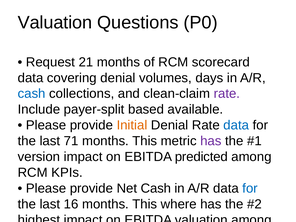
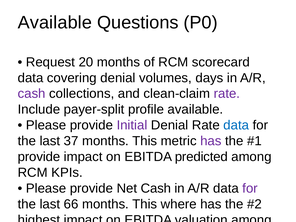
Valuation: Valuation -> Available (55, 22)
21: 21 -> 20 (86, 62)
cash colour: blue -> purple (32, 94)
based: based -> profile (146, 109)
Initial colour: orange -> purple (132, 125)
71: 71 -> 37 (71, 141)
version: version -> provide (39, 157)
for colour: blue -> purple (250, 188)
16: 16 -> 66 (71, 204)
